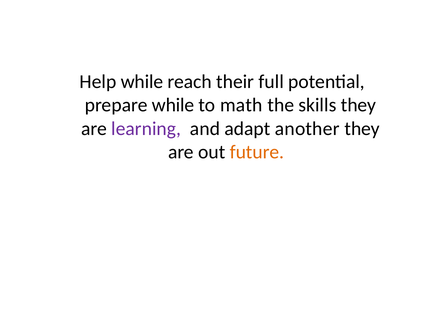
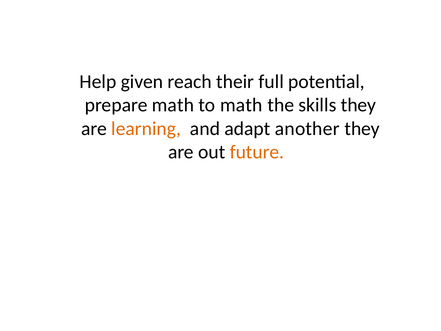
Help while: while -> given (142, 81)
prepare while: while -> math (173, 105)
learning colour: purple -> orange (146, 129)
